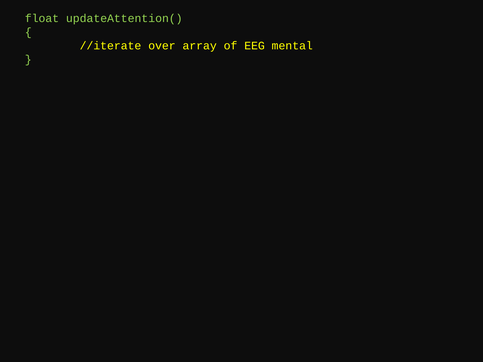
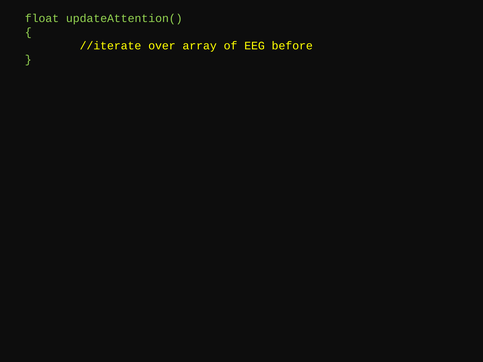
mental: mental -> before (292, 46)
